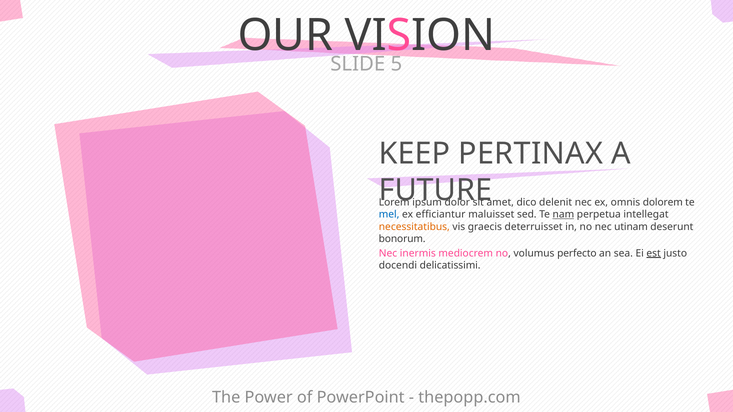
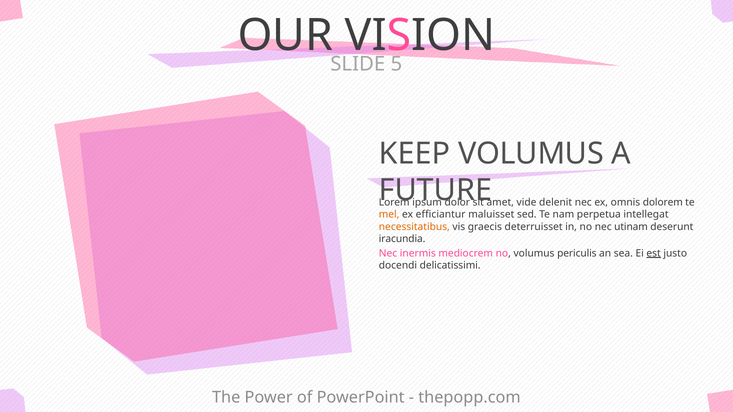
KEEP PERTINAX: PERTINAX -> VOLUMUS (531, 154)
dico: dico -> vide (527, 202)
mel colour: blue -> orange (389, 215)
nam underline: present -> none (563, 215)
bonorum: bonorum -> iracundia (402, 239)
perfecto: perfecto -> periculis (577, 253)
